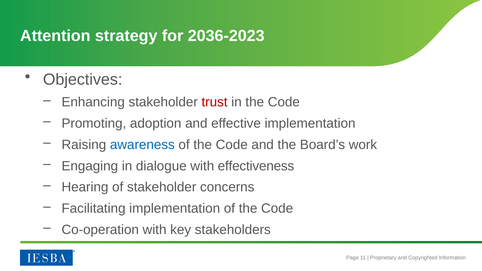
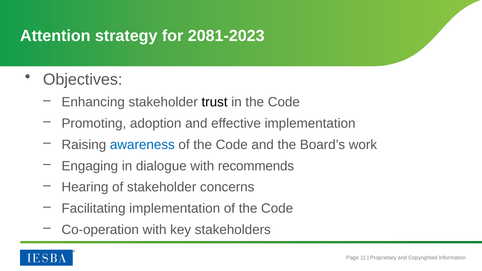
2036-2023: 2036-2023 -> 2081-2023 (226, 36)
trust colour: red -> black (215, 102)
effectiveness: effectiveness -> recommends (256, 166)
